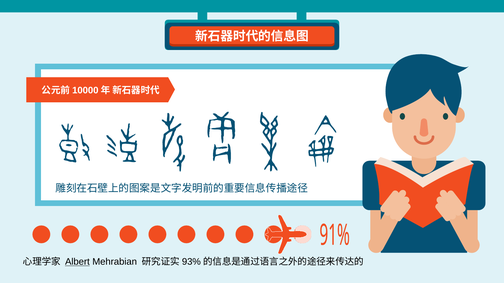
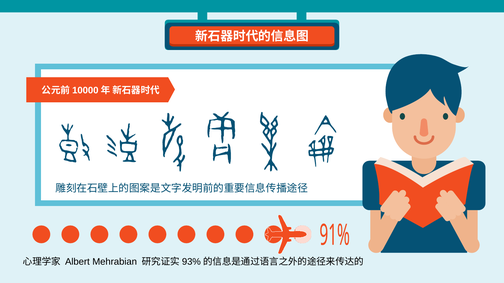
Albert underline: present -> none (77, 262)
